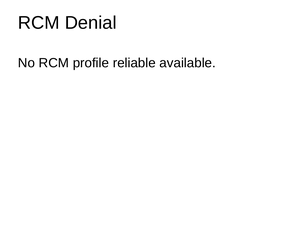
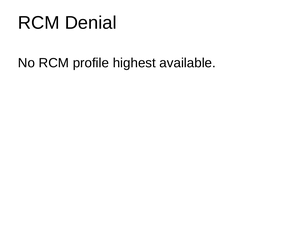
reliable: reliable -> highest (134, 63)
